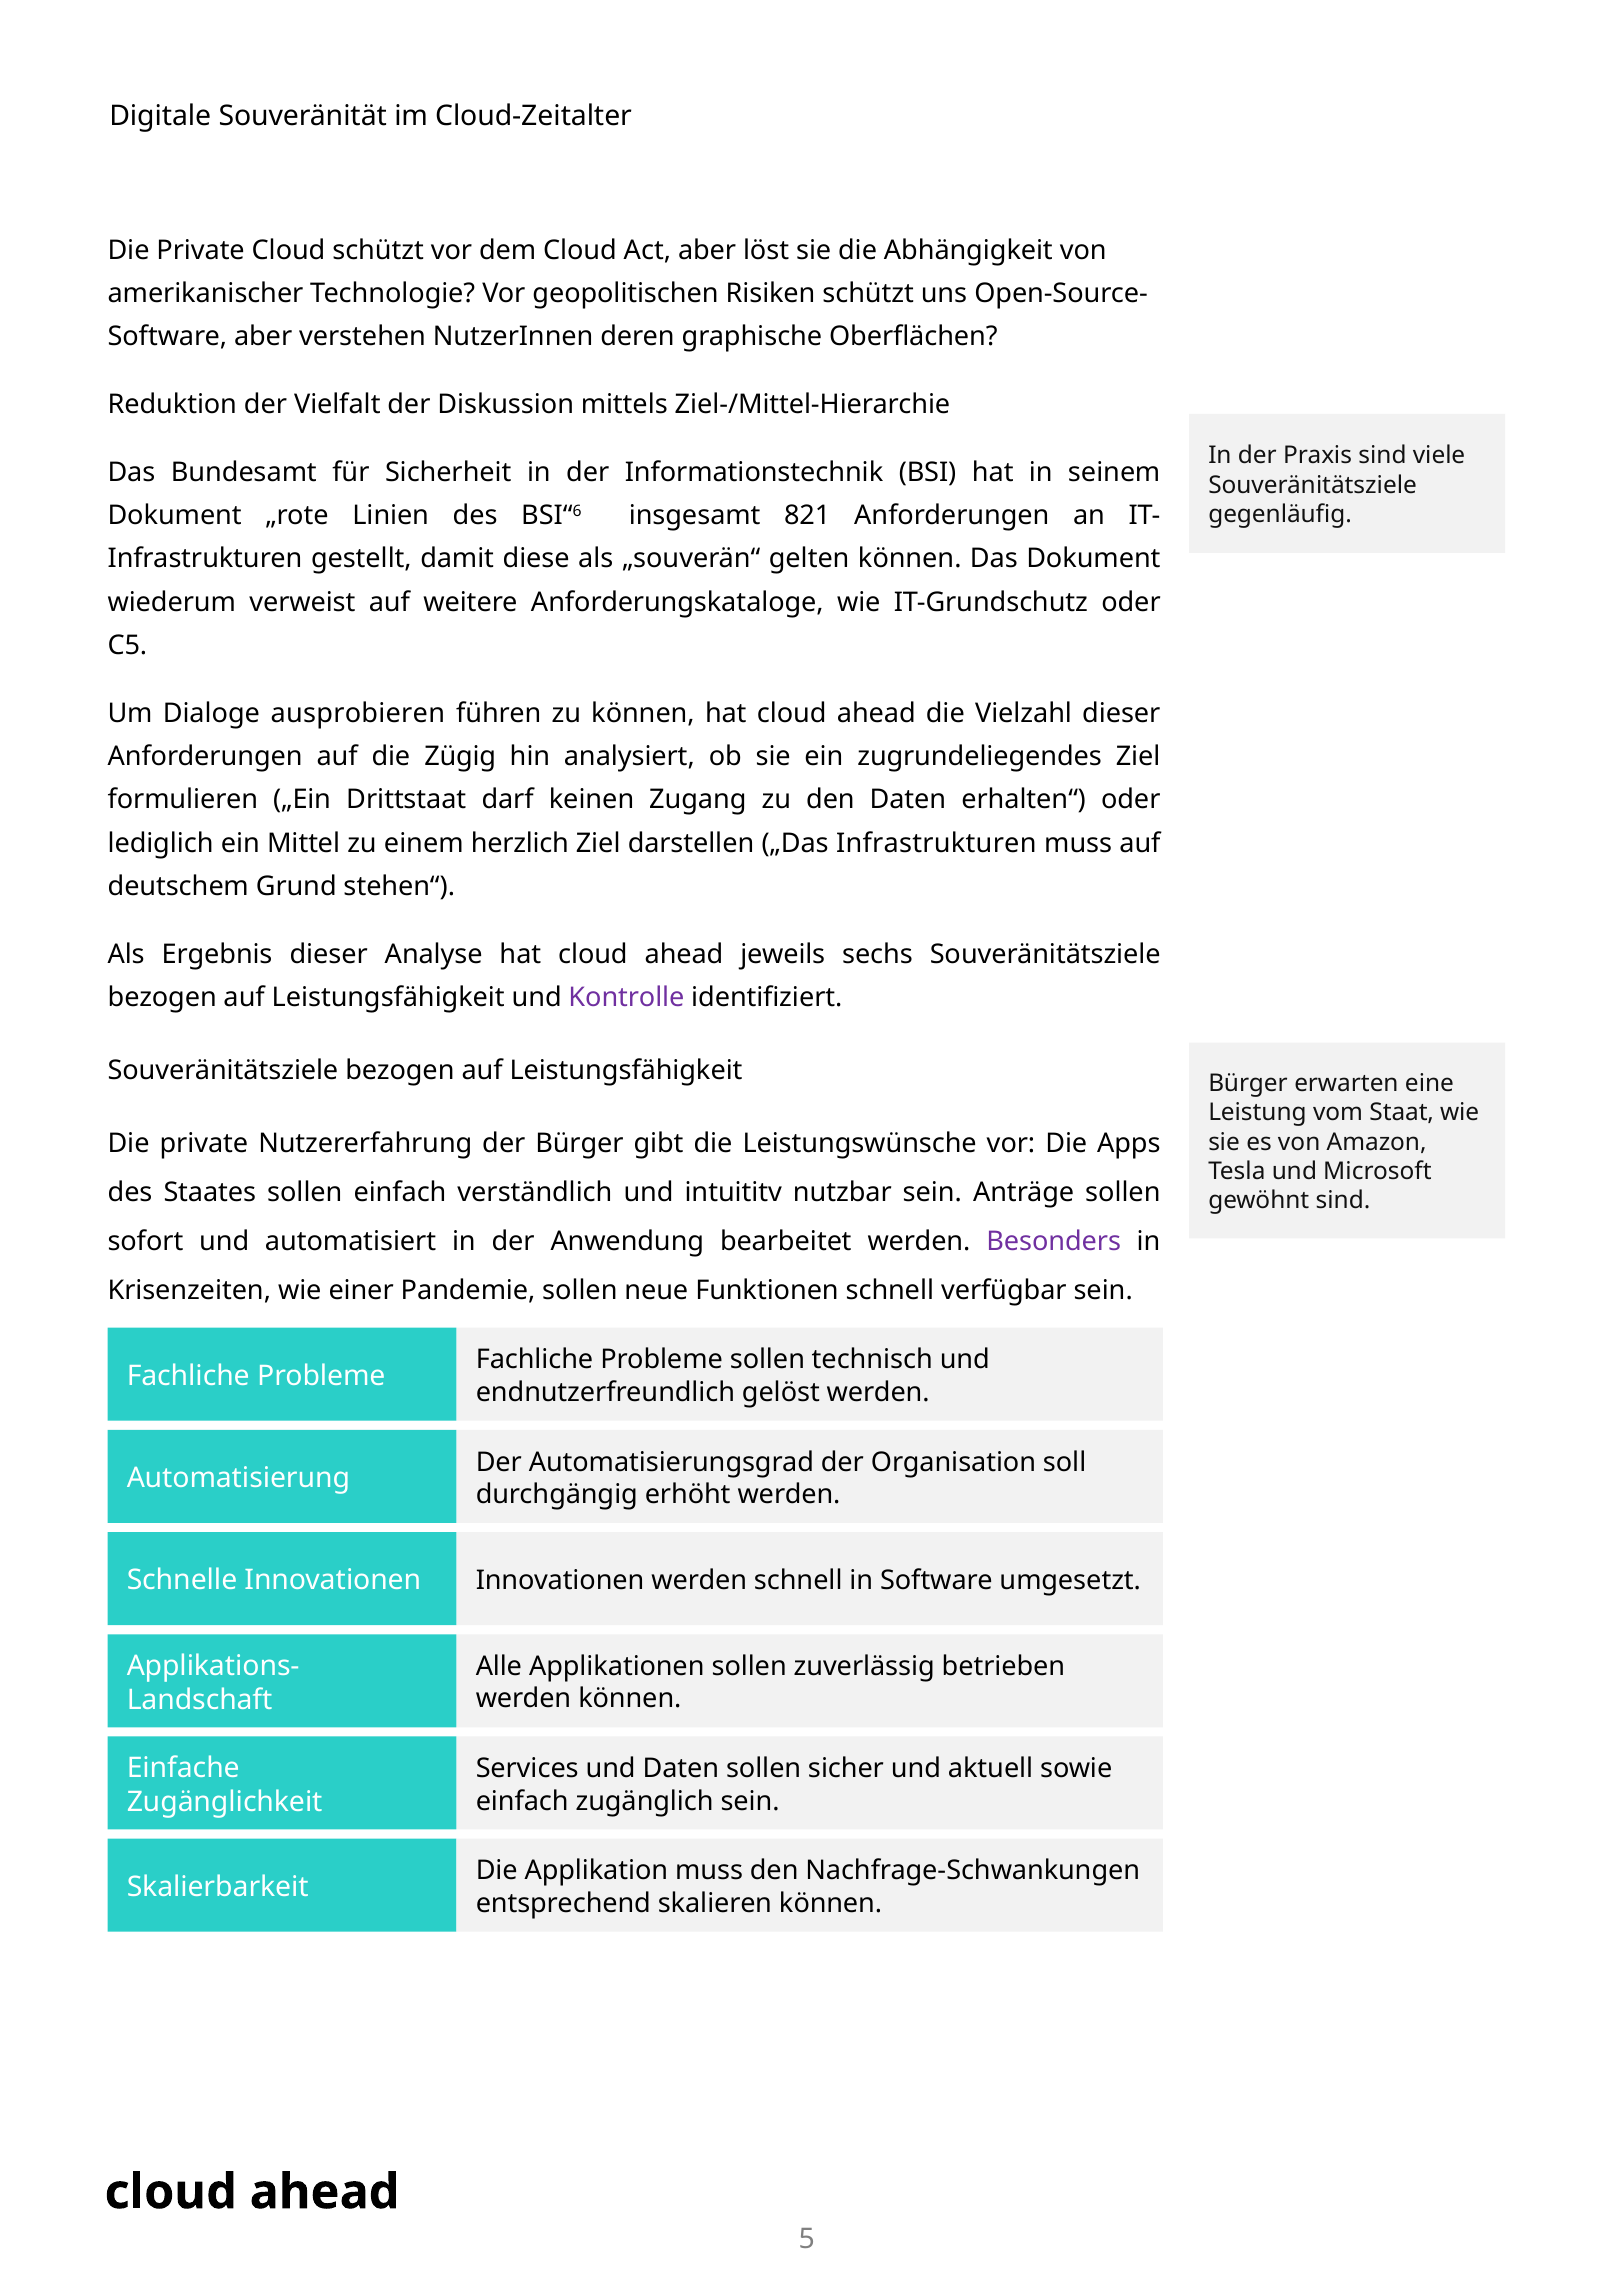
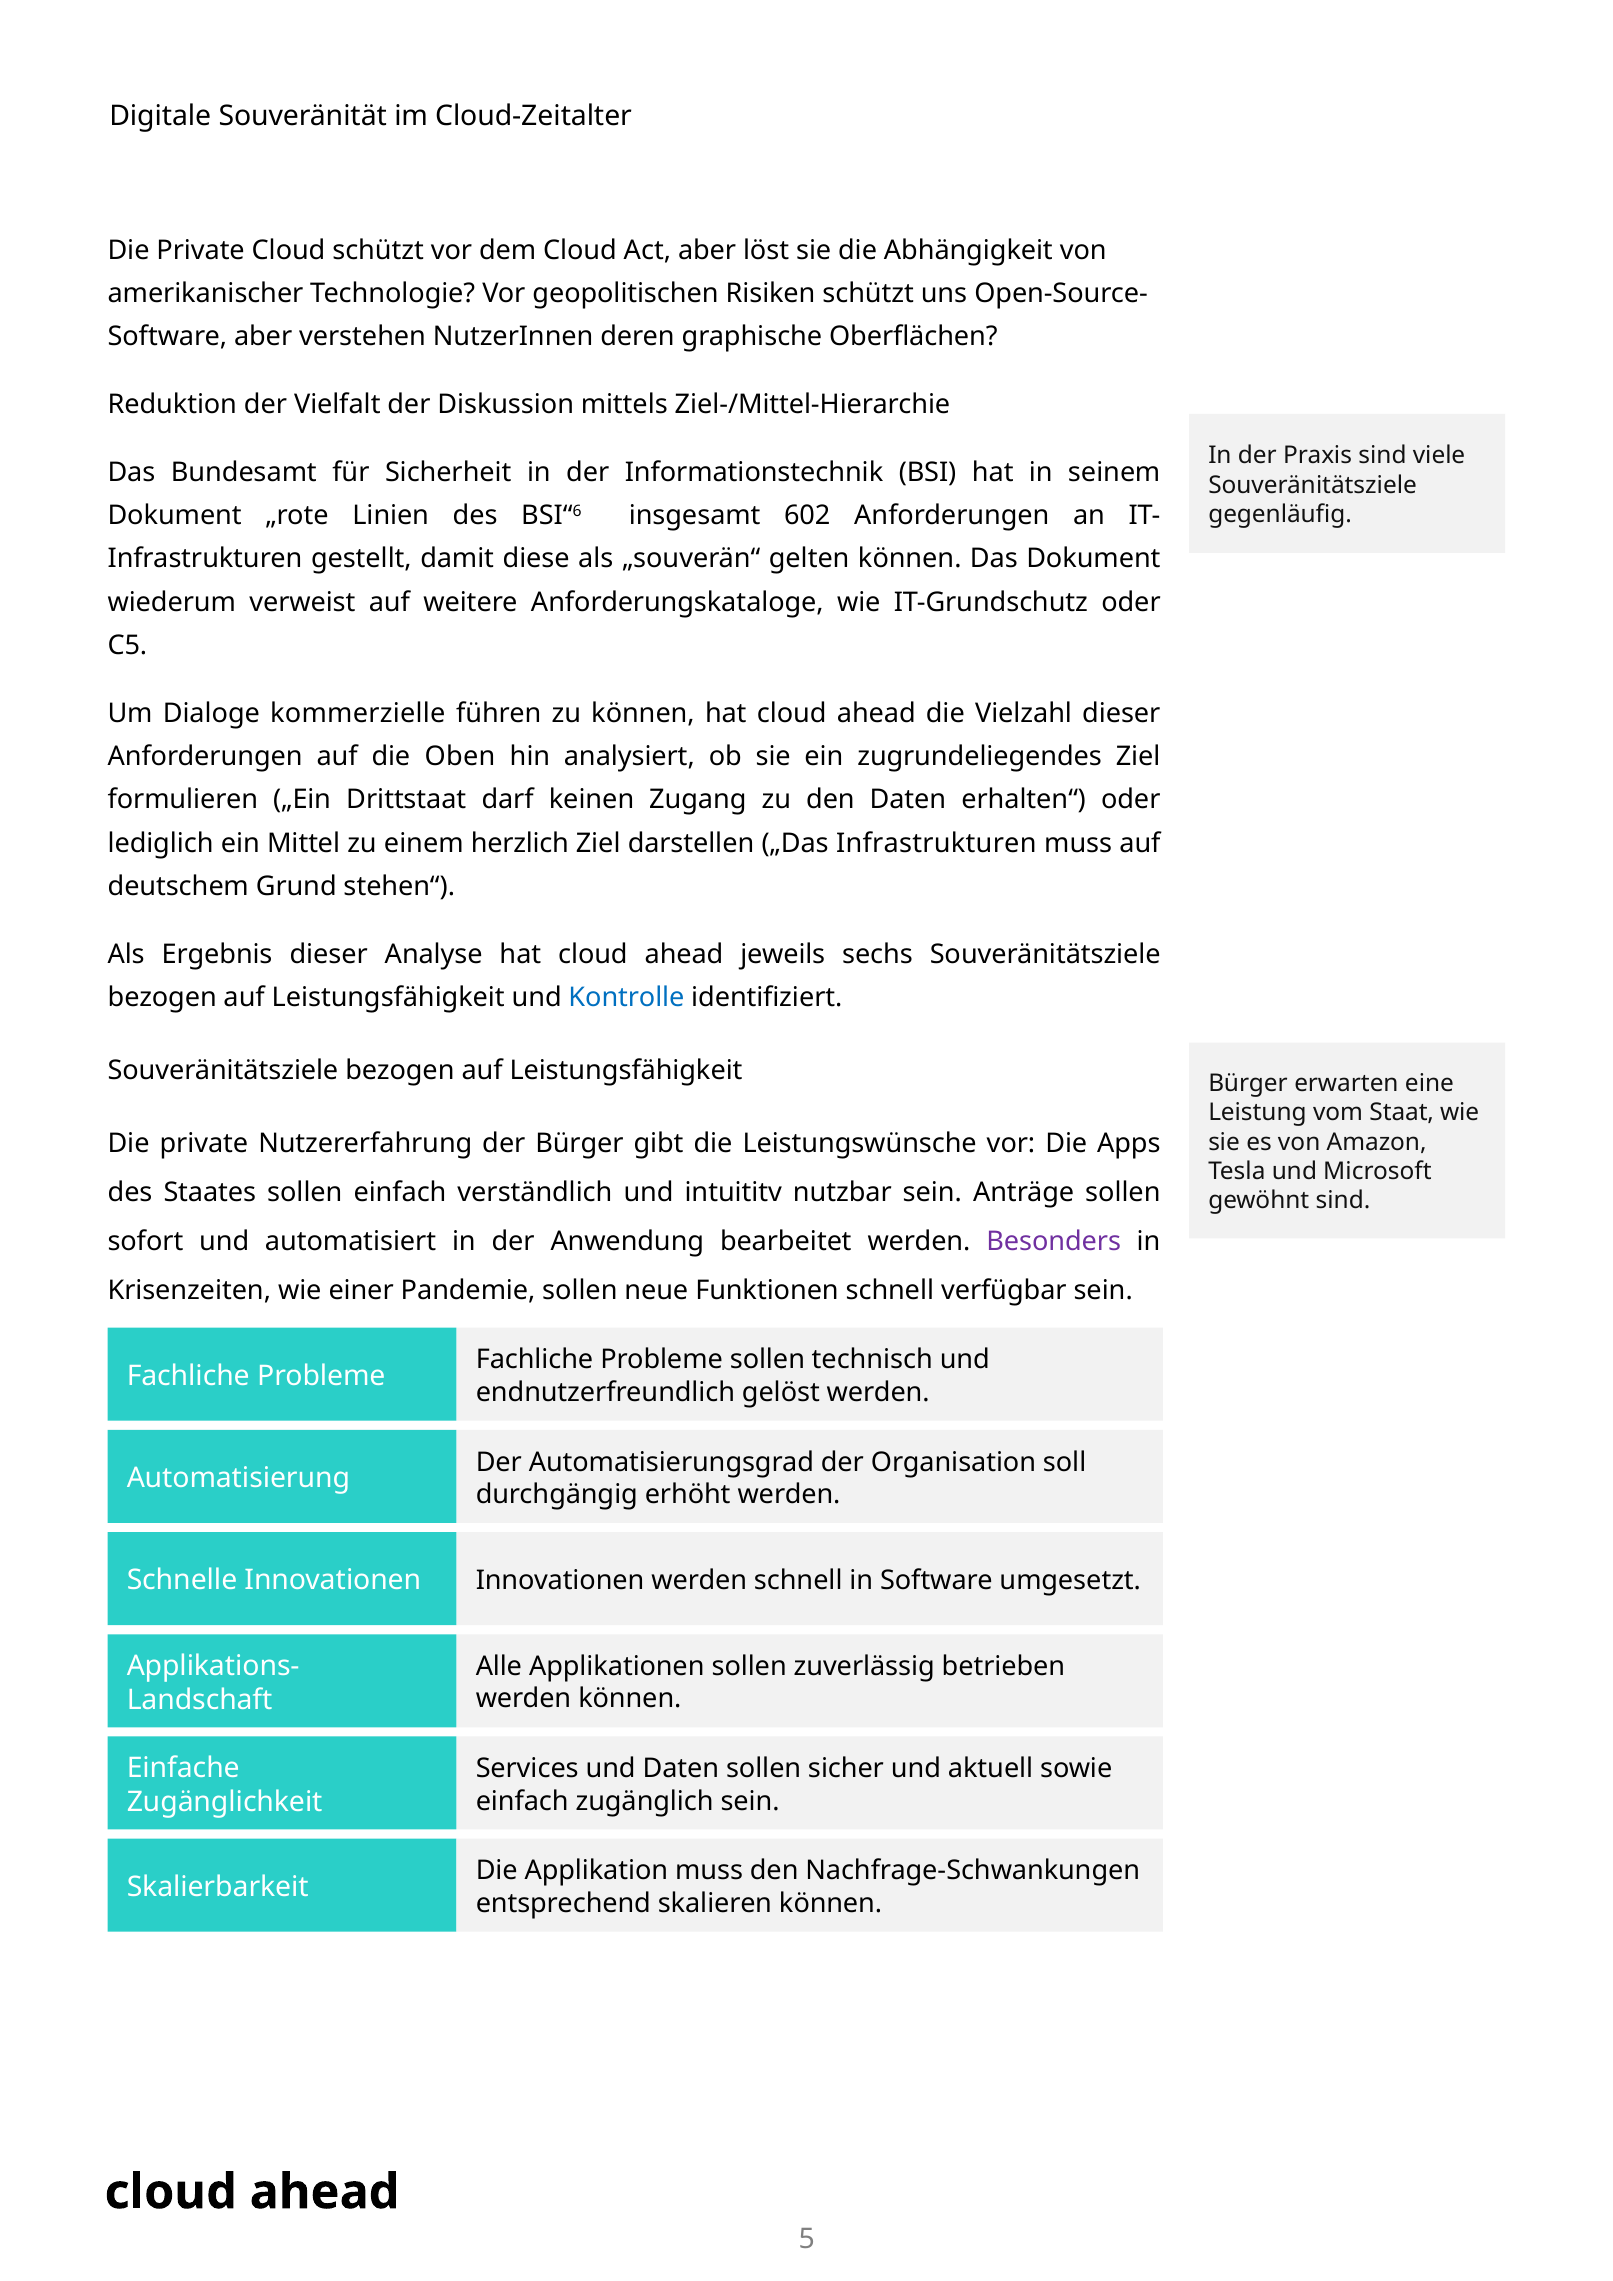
821: 821 -> 602 (807, 516)
ausprobieren: ausprobieren -> kommerzielle (358, 713)
Zügig: Zügig -> Oben (460, 757)
Kontrolle colour: purple -> blue (626, 998)
